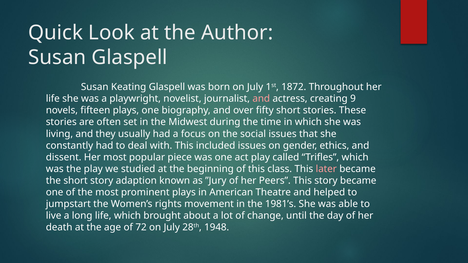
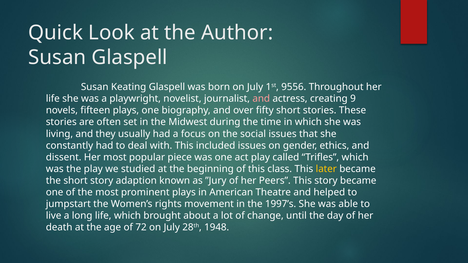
1872: 1872 -> 9556 (294, 87)
later colour: pink -> yellow (326, 169)
1981’s: 1981’s -> 1997’s (281, 204)
